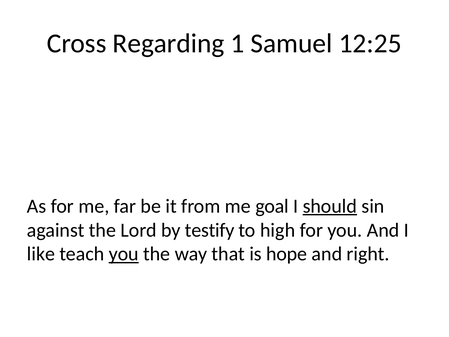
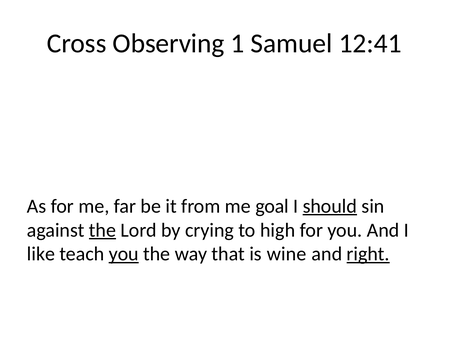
Regarding: Regarding -> Observing (168, 43)
12:25: 12:25 -> 12:41 (370, 43)
the underline: none -> present (102, 230)
testify: testify -> crying (210, 230)
hope: hope -> wine (287, 254)
right underline: none -> present (368, 254)
